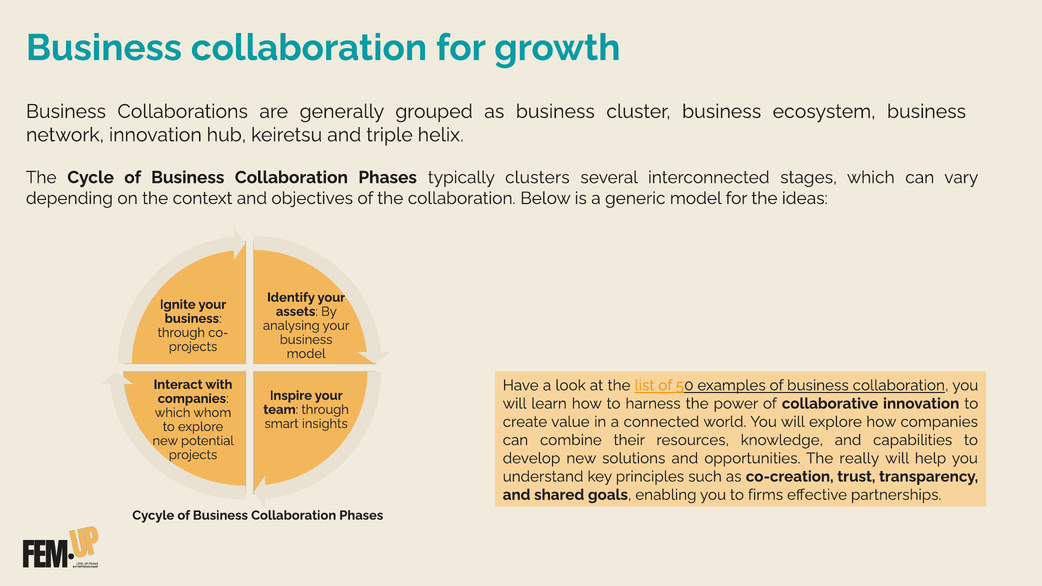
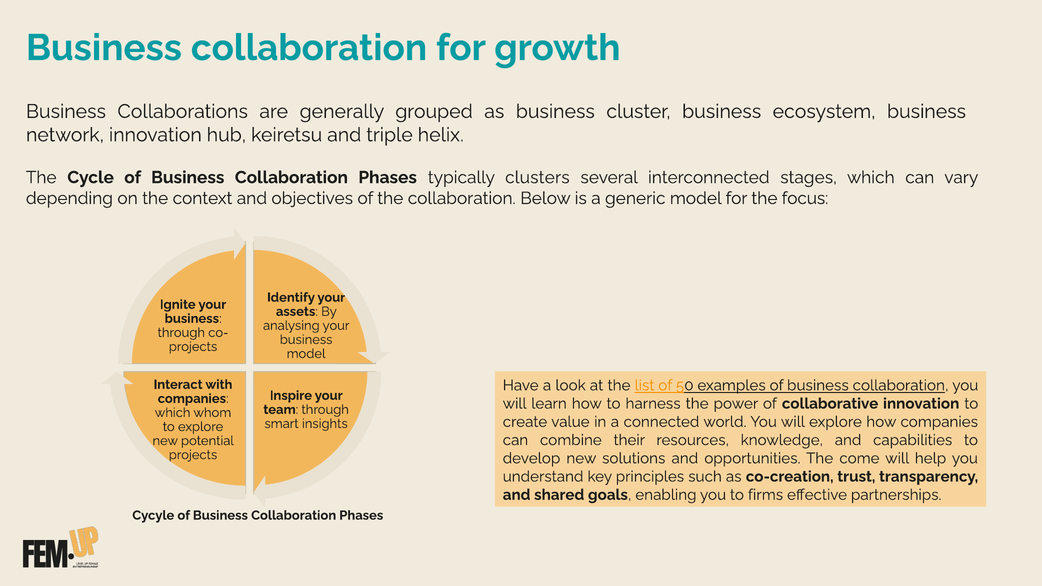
ideas: ideas -> focus (805, 198)
really: really -> come (859, 458)
